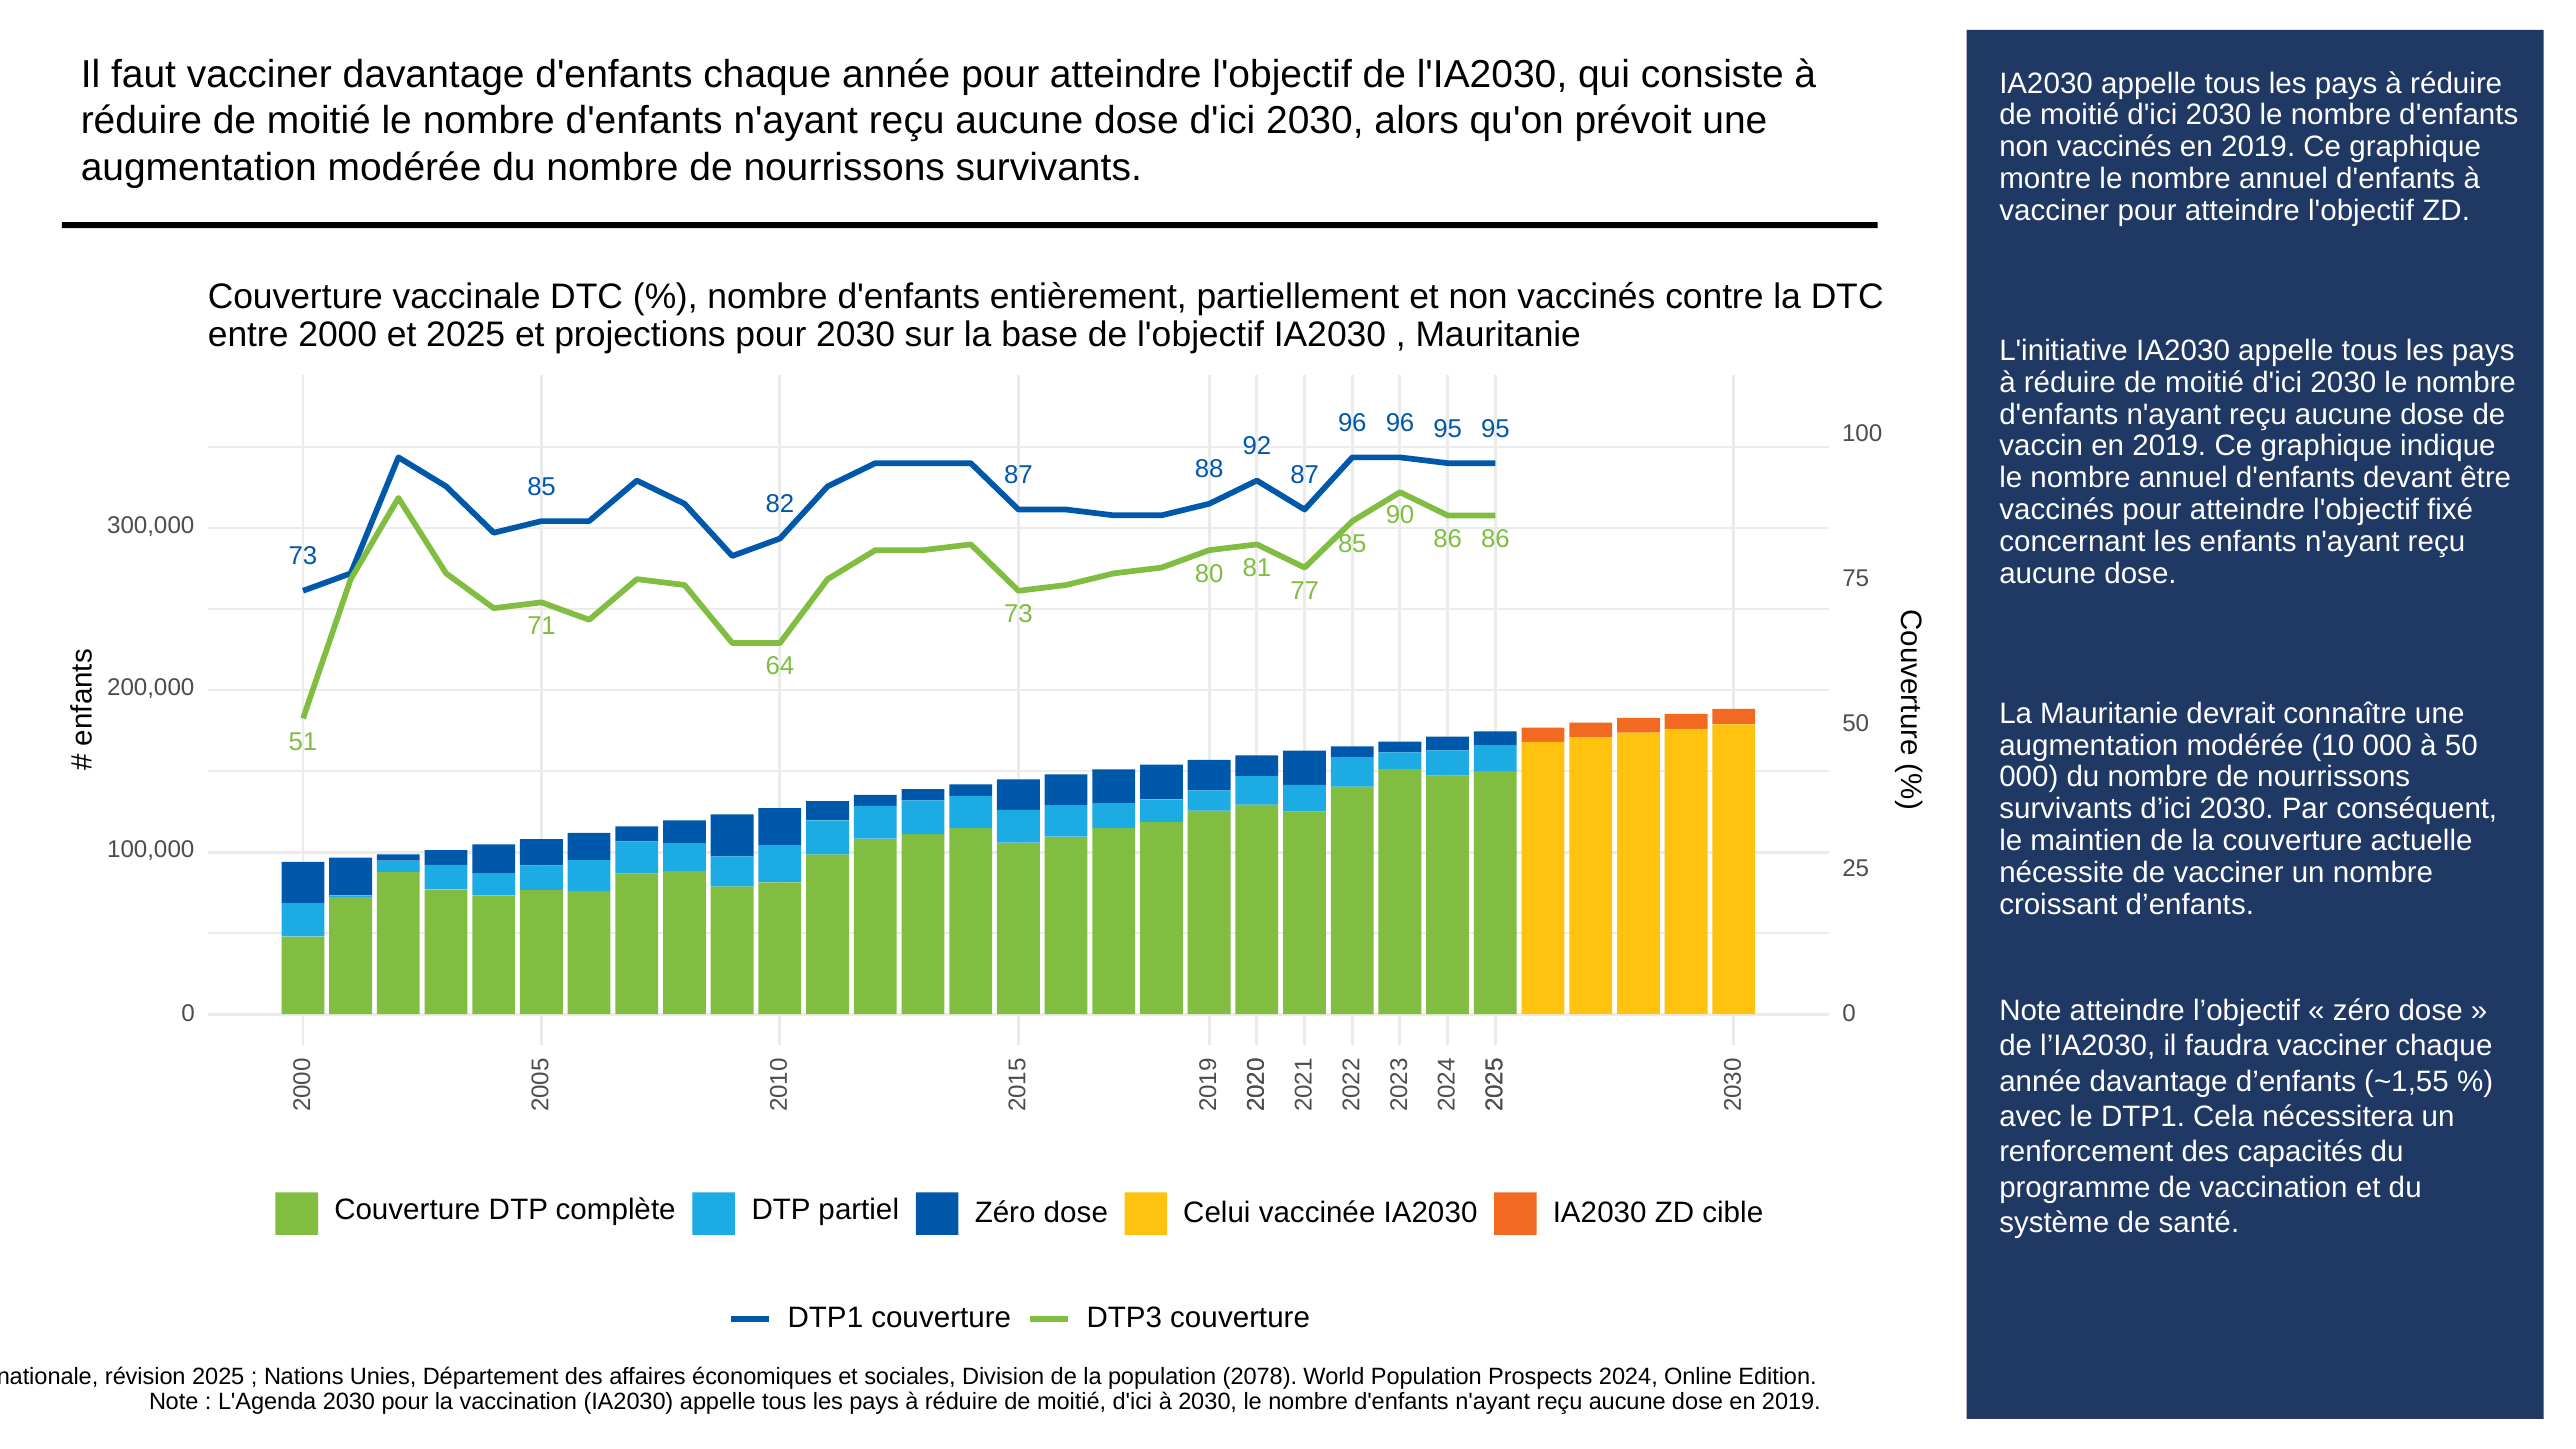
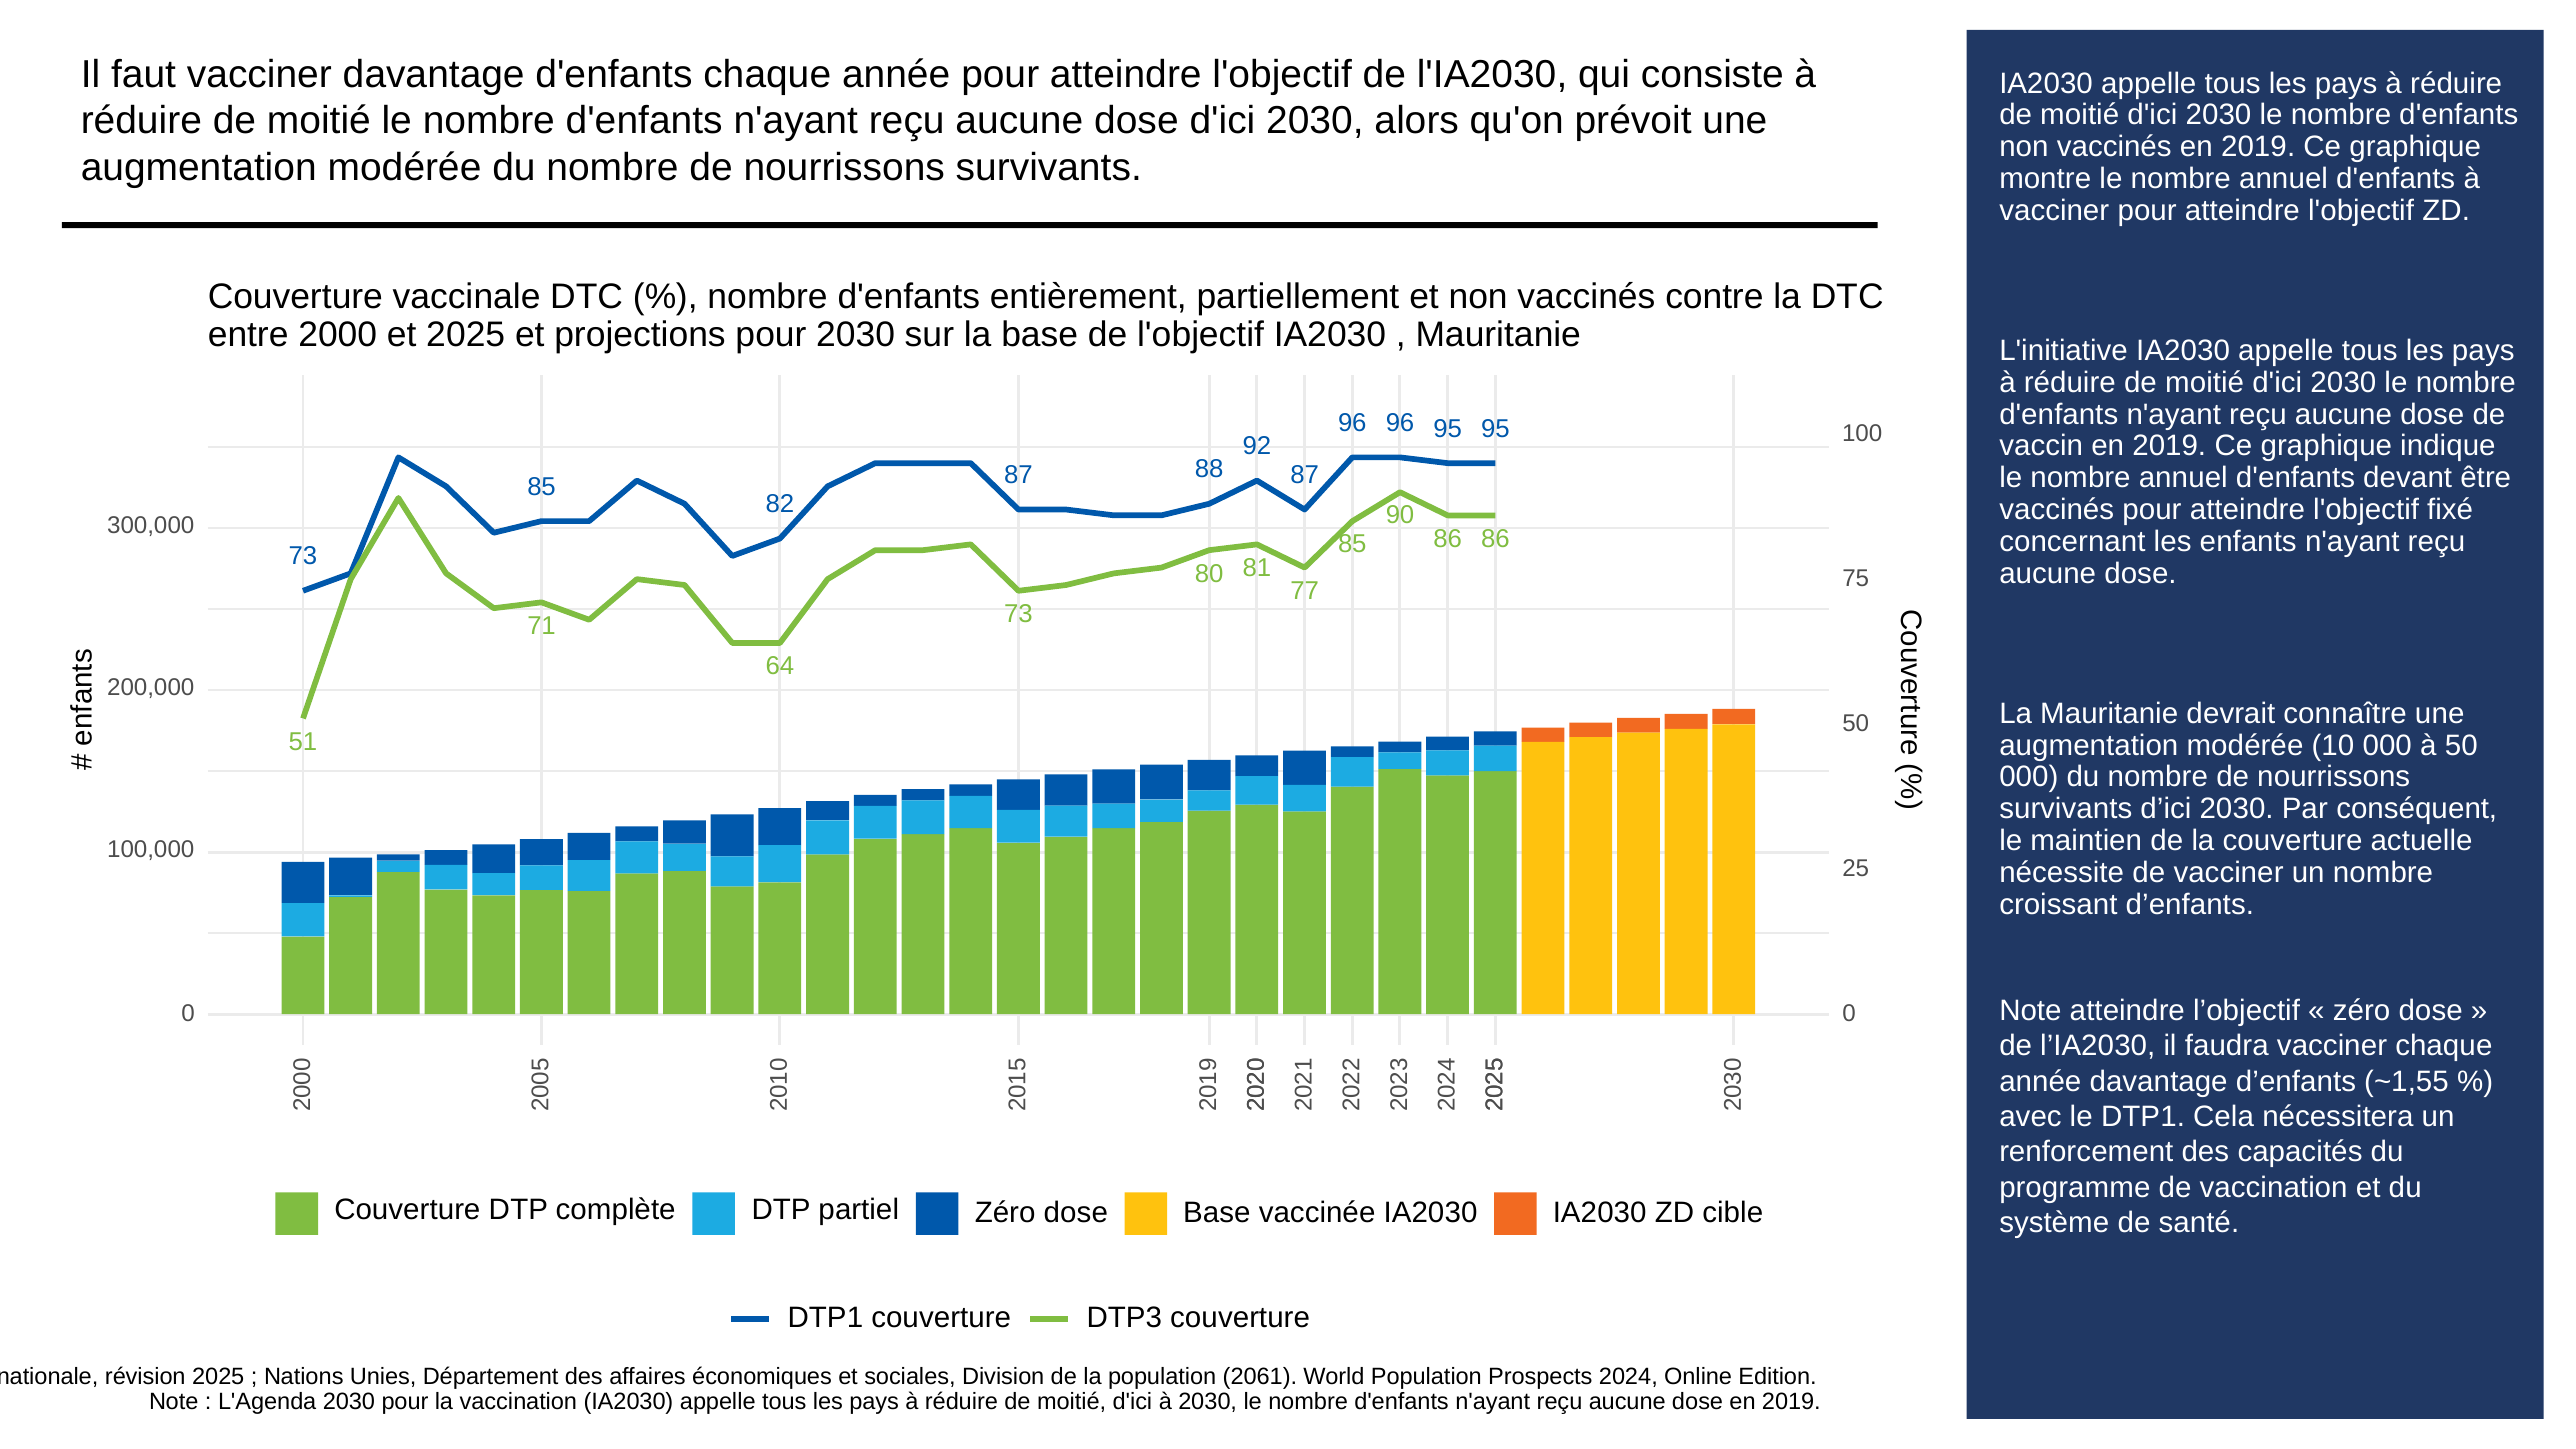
dose Celui: Celui -> Base (1217, 1212)
2078: 2078 -> 2061 (1260, 1376)
